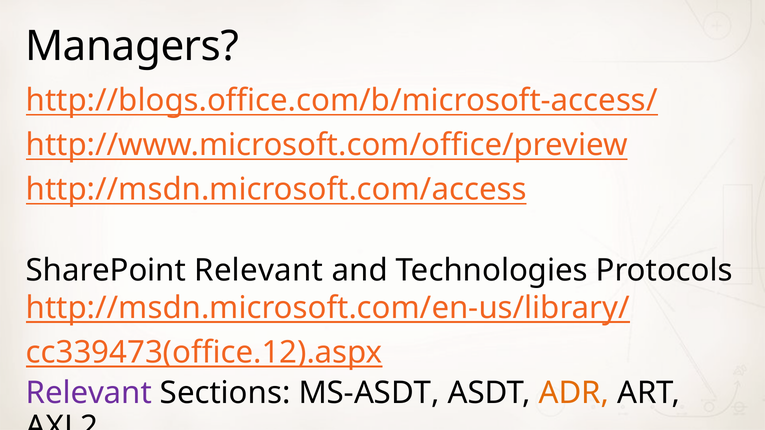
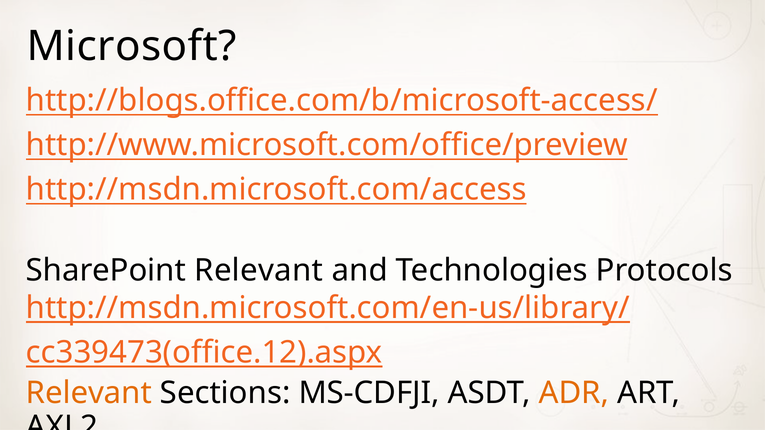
Managers: Managers -> Microsoft (132, 46)
Relevant colour: purple -> orange (89, 393)
MS-ASDT: MS-ASDT -> MS-CDFJI (369, 393)
